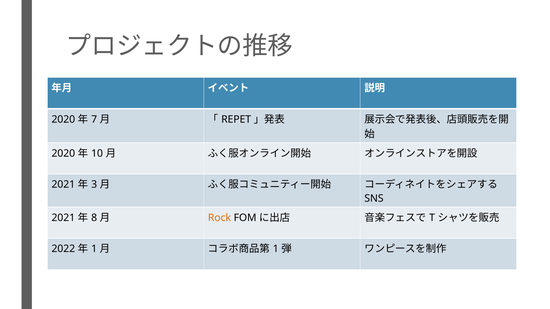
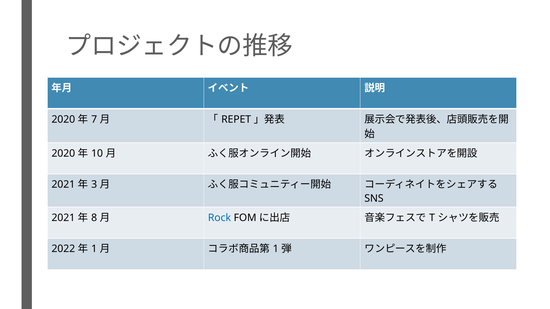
Rock colour: orange -> blue (220, 218)
